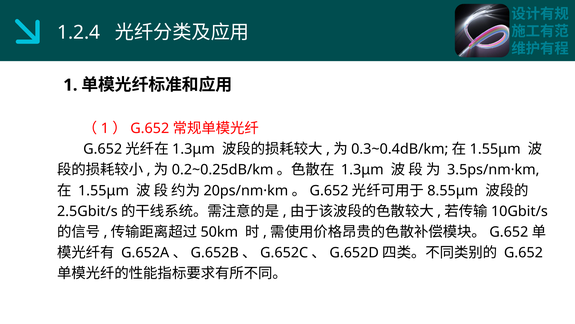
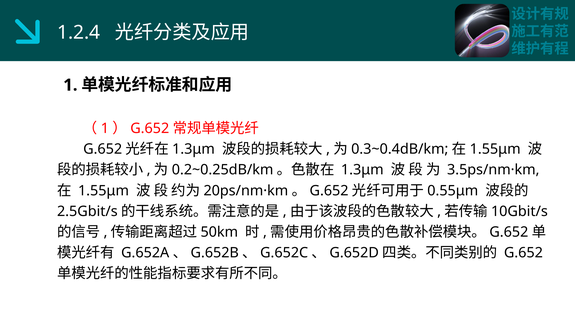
8.55μm: 8.55μm -> 0.55μm (453, 190)
